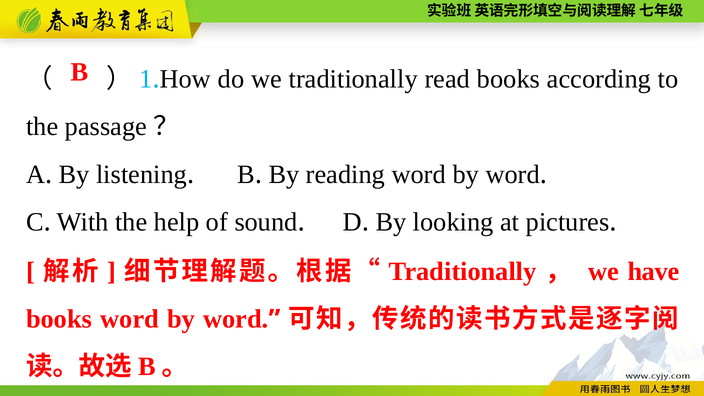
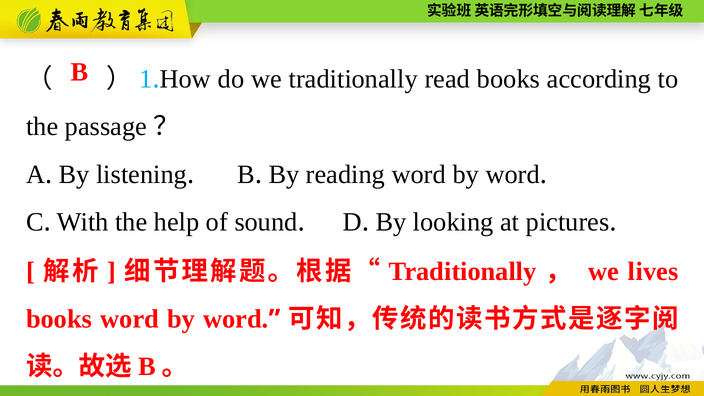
have: have -> lives (653, 272)
